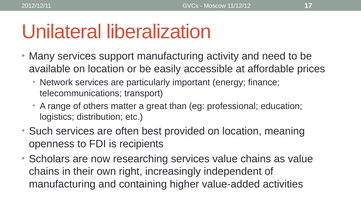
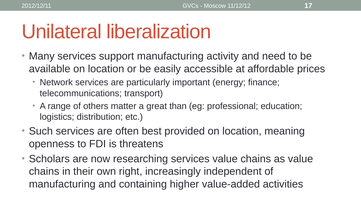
recipients: recipients -> threatens (141, 144)
